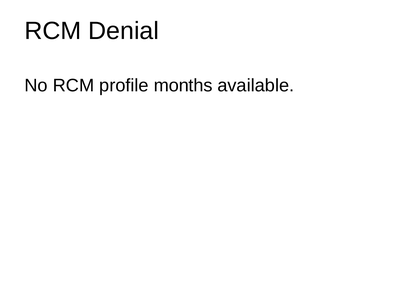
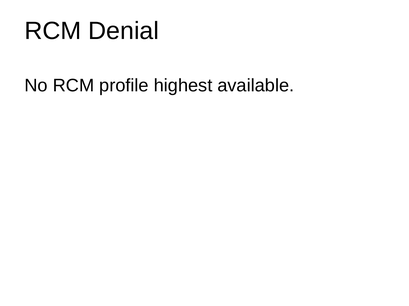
months: months -> highest (183, 86)
